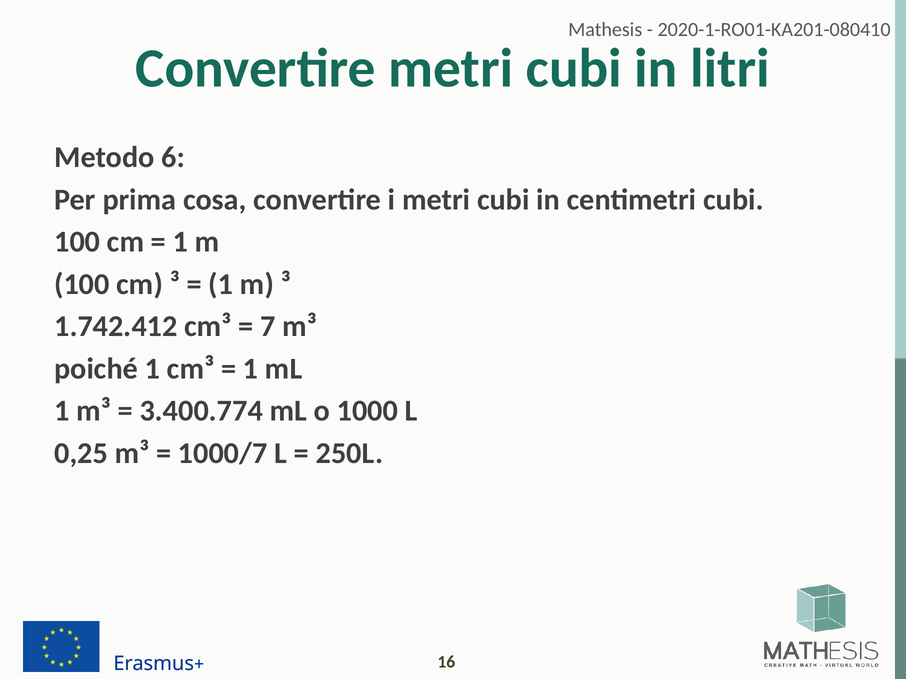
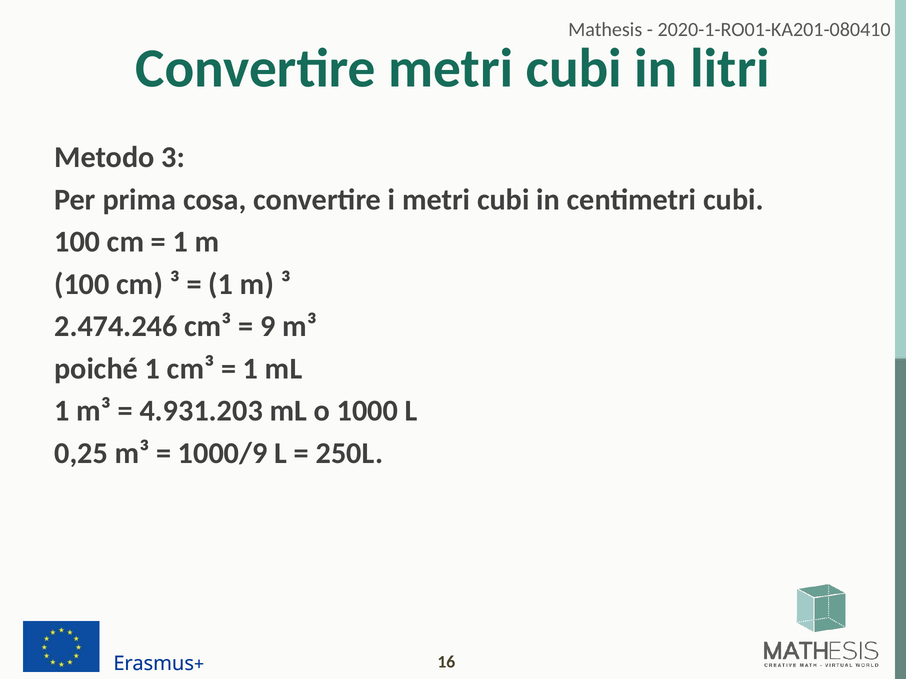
6: 6 -> 3 (173, 158)
1.742.412: 1.742.412 -> 2.474.246 (116, 327)
7: 7 -> 9 (268, 327)
3.400.774: 3.400.774 -> 4.931.203 (201, 411)
1000/7: 1000/7 -> 1000/9 (223, 453)
